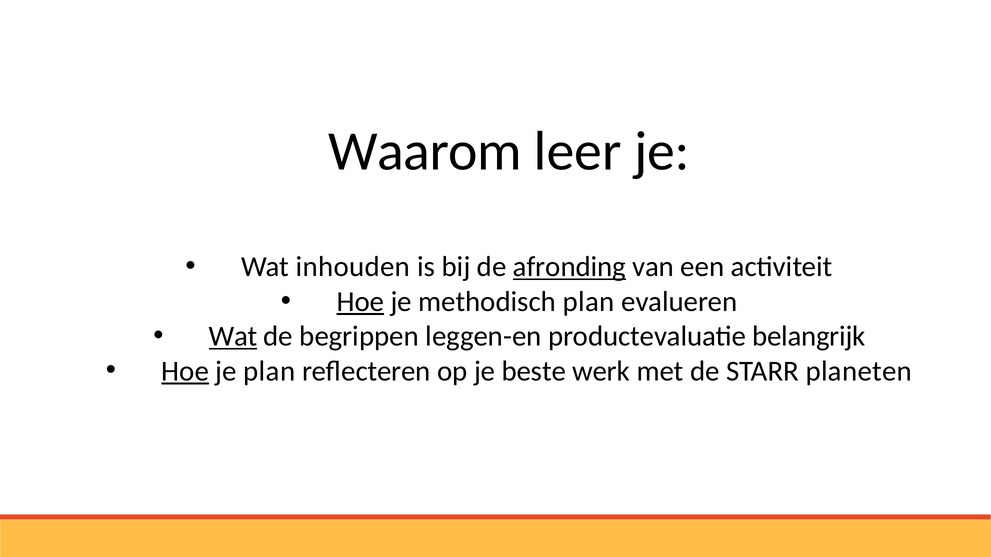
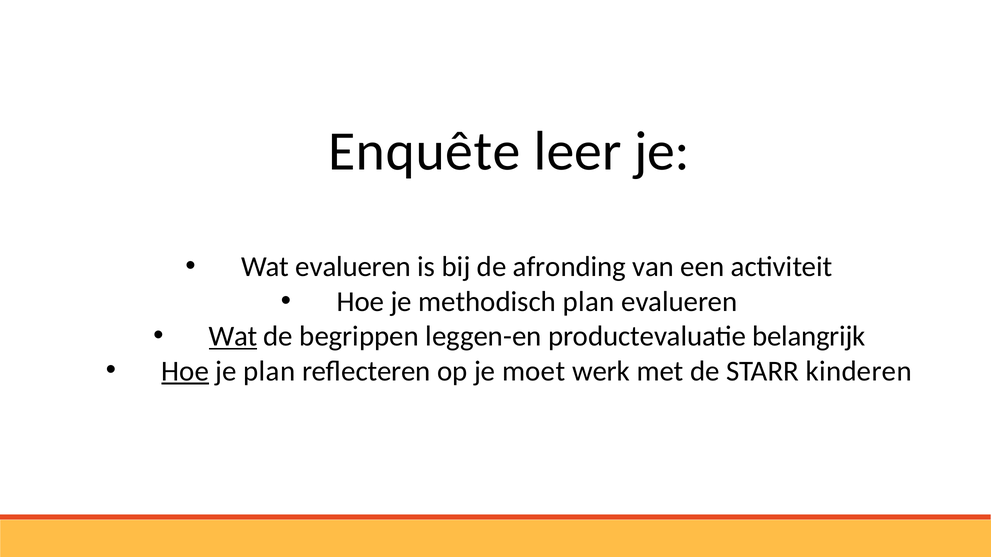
Waarom: Waarom -> Enquête (424, 151)
Wat inhouden: inhouden -> evalueren (353, 267)
afronding underline: present -> none (569, 267)
Hoe underline: present -> none (360, 302)
beste: beste -> moet (534, 371)
planeten: planeten -> kinderen (859, 371)
